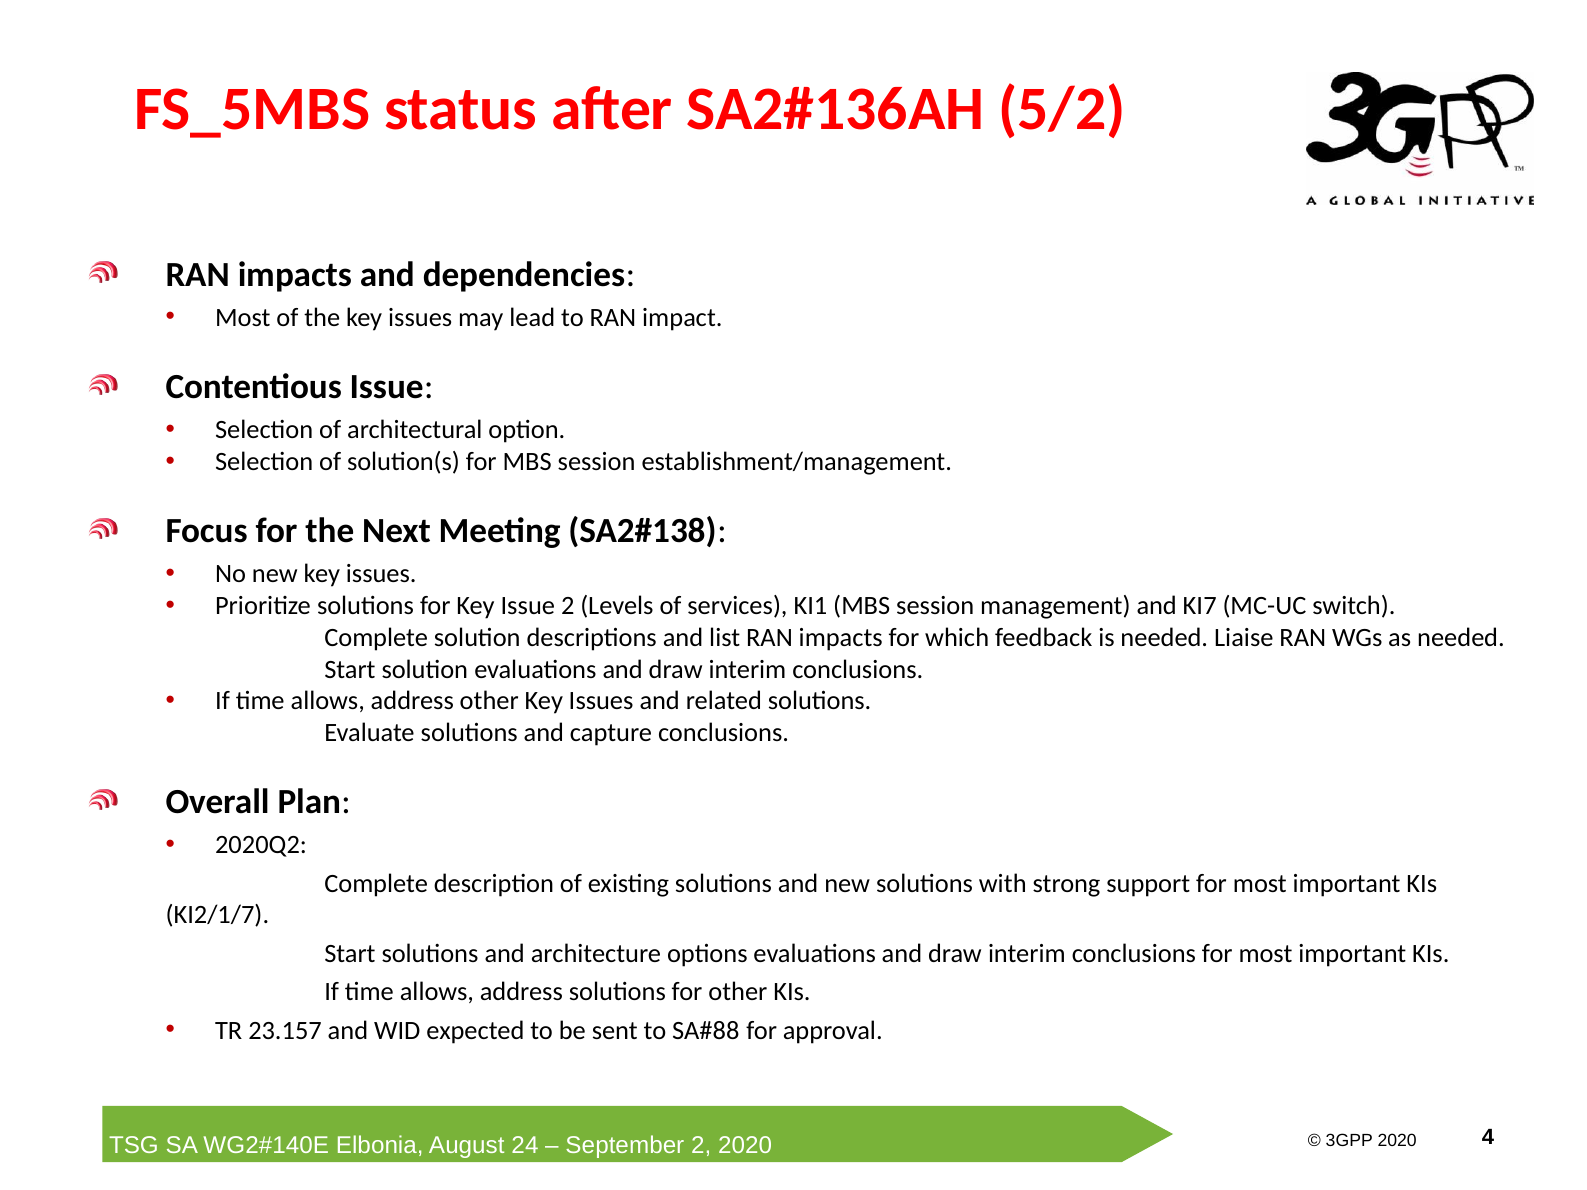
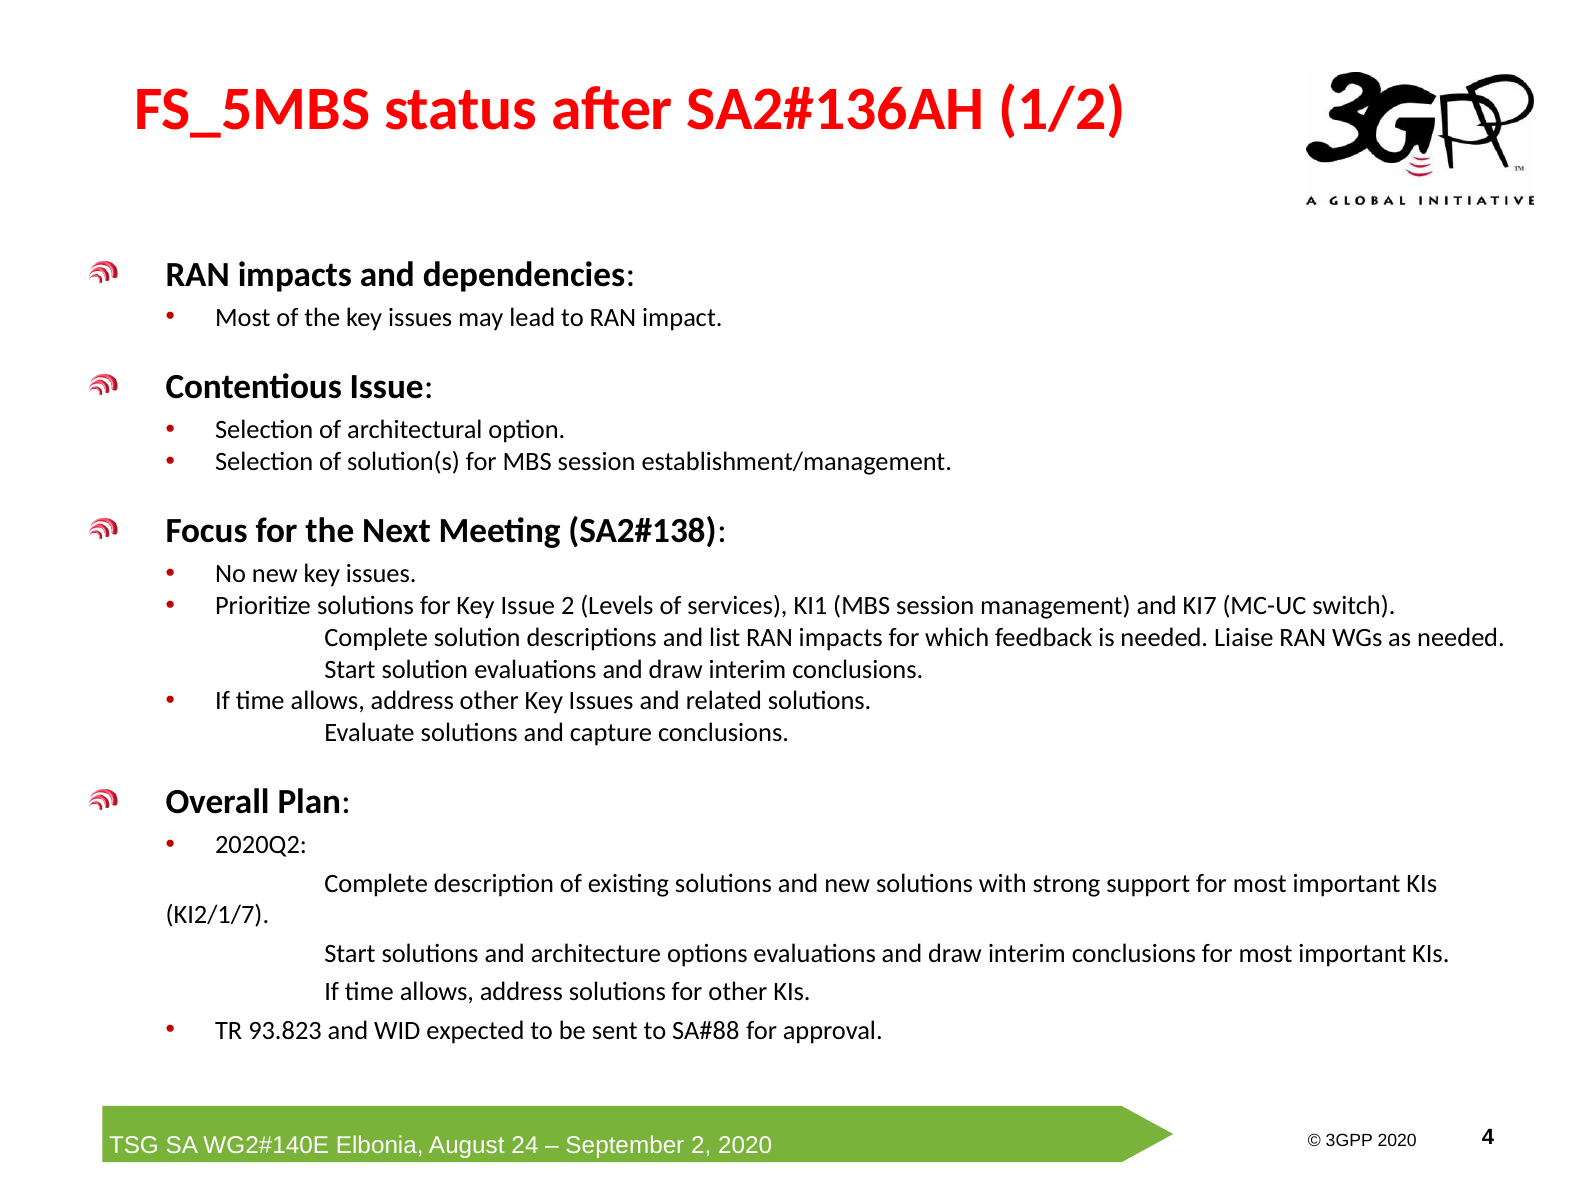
5/2: 5/2 -> 1/2 (1062, 109)
23.157: 23.157 -> 93.823 (285, 1031)
